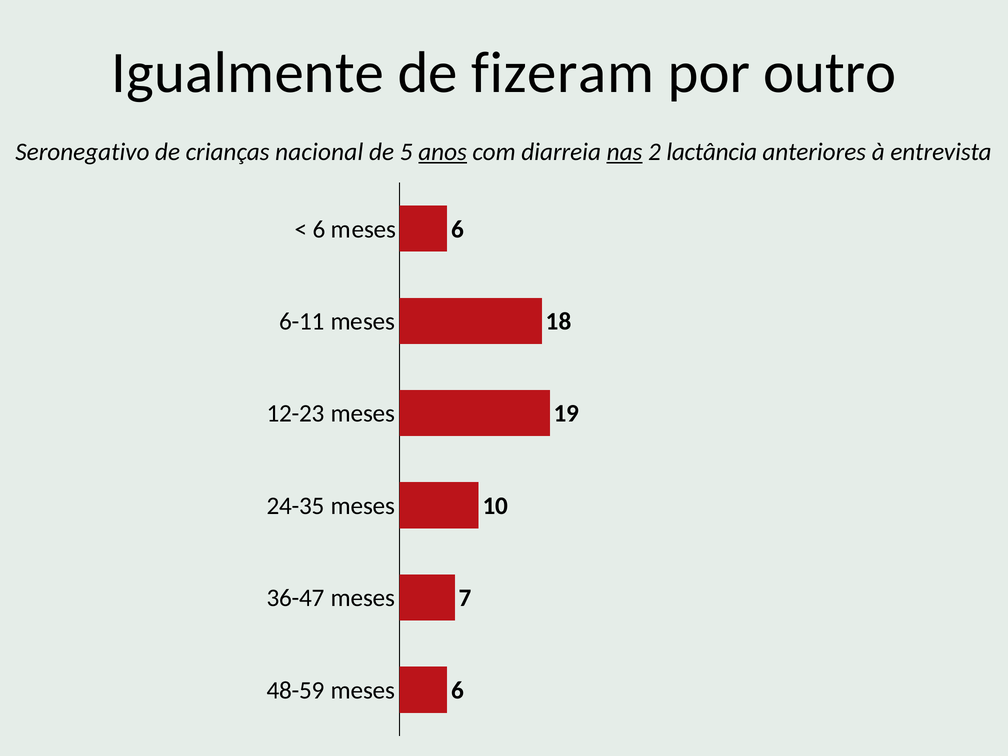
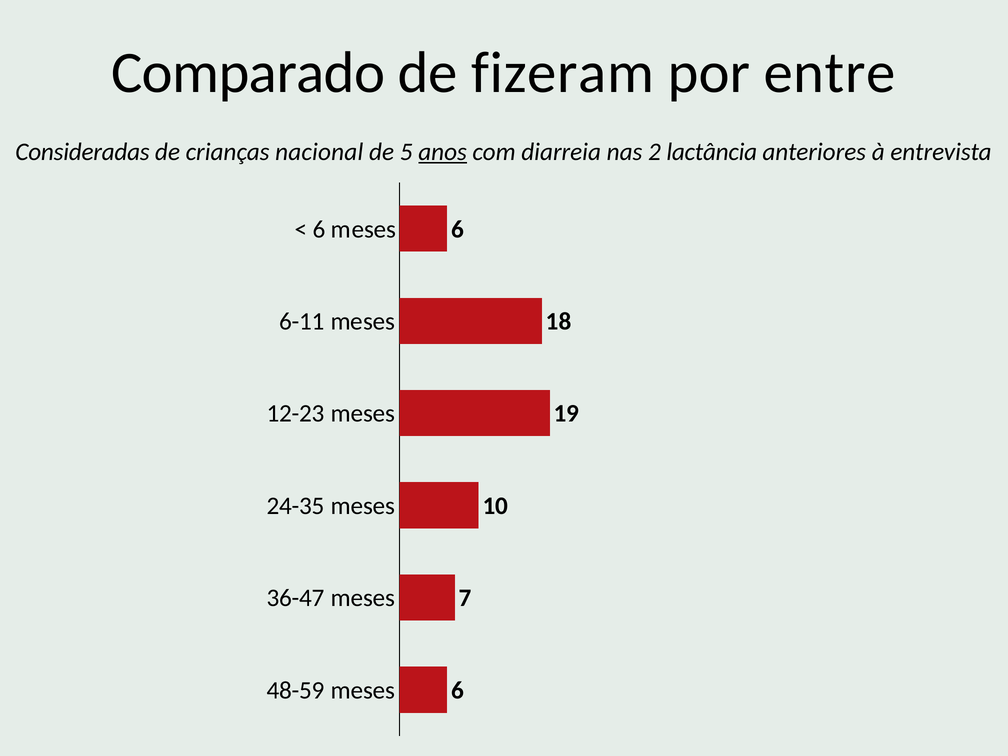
Igualmente: Igualmente -> Comparado (248, 73)
outro: outro -> entre (829, 73)
Seronegativo: Seronegativo -> Consideradas (83, 152)
nas underline: present -> none (625, 152)
